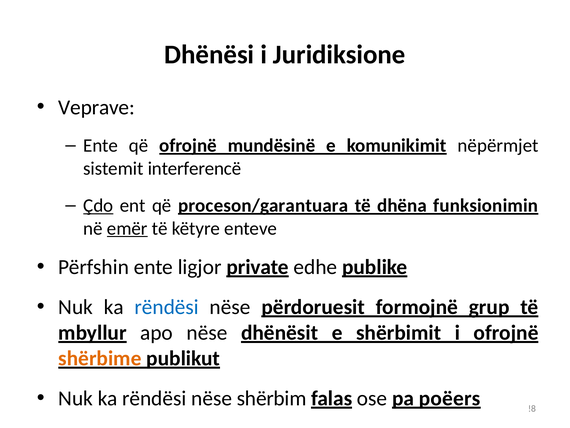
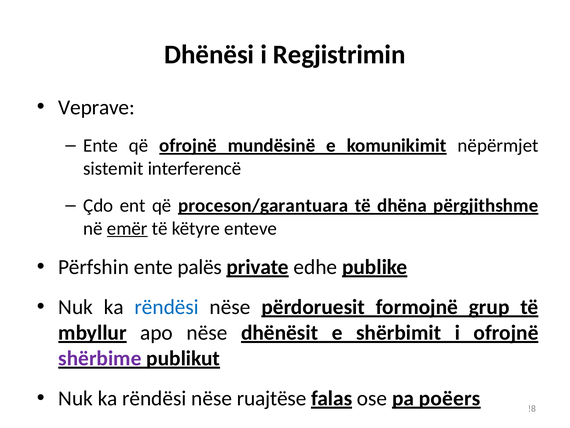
Juridiksione: Juridiksione -> Regjistrimin (339, 55)
Çdo underline: present -> none (98, 205)
funksionimin: funksionimin -> përgjithshme (486, 205)
ligjor: ligjor -> palës (200, 267)
shërbime colour: orange -> purple (100, 358)
shërbim: shërbim -> ruajtëse (272, 398)
